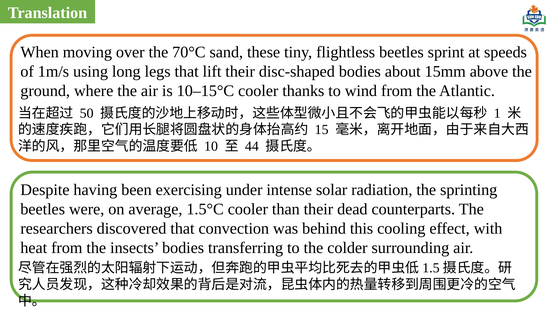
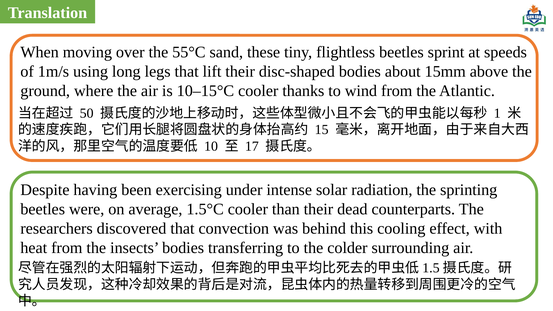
70°C: 70°C -> 55°C (189, 52)
44: 44 -> 17 (252, 146)
